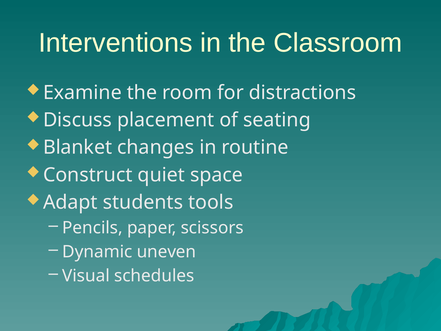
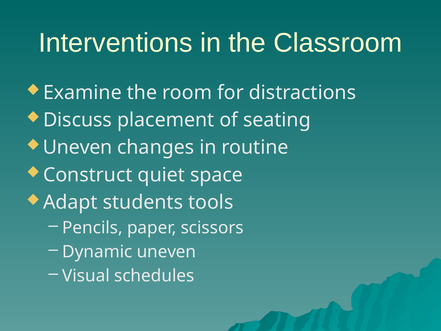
Blanket: Blanket -> Uneven (78, 147)
